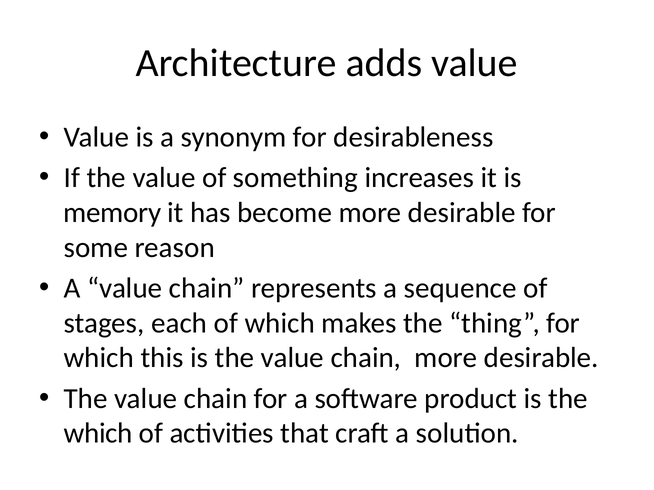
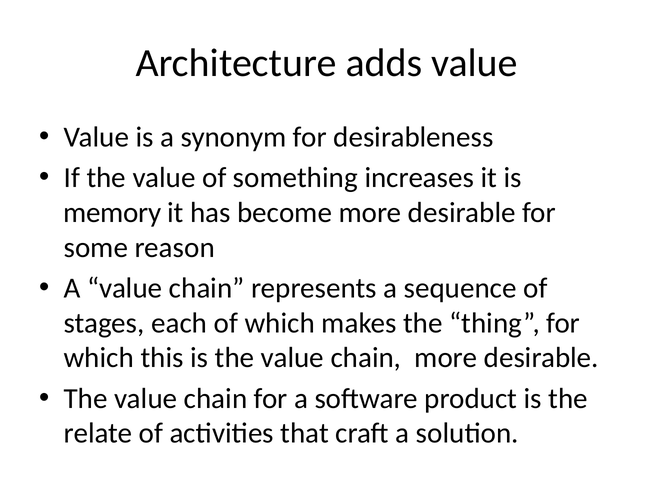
which: which -> relate (98, 434)
